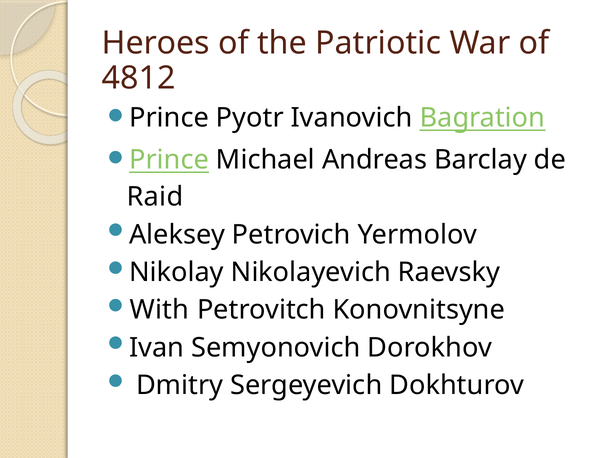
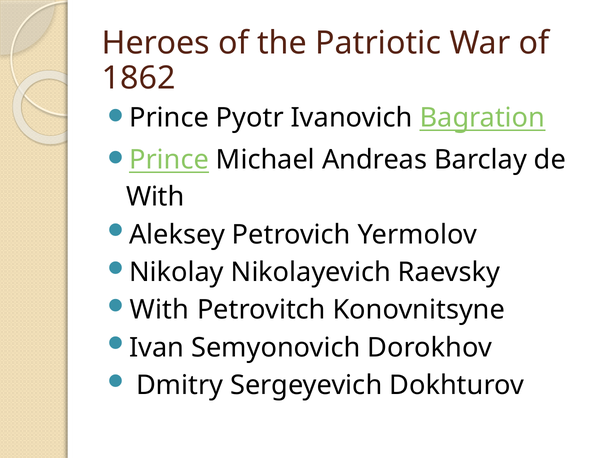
4812: 4812 -> 1862 (139, 78)
Raid: Raid -> With (155, 197)
